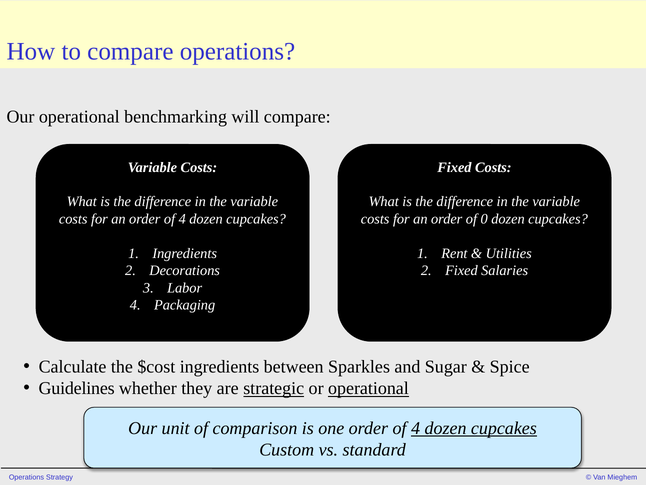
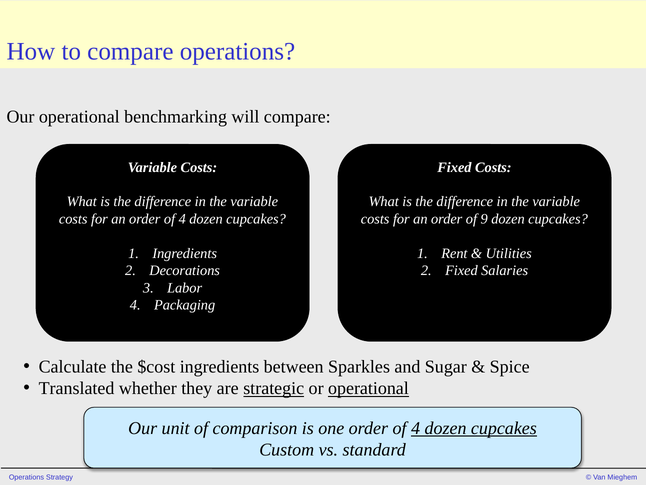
0: 0 -> 9 (484, 219)
Guidelines: Guidelines -> Translated (77, 388)
